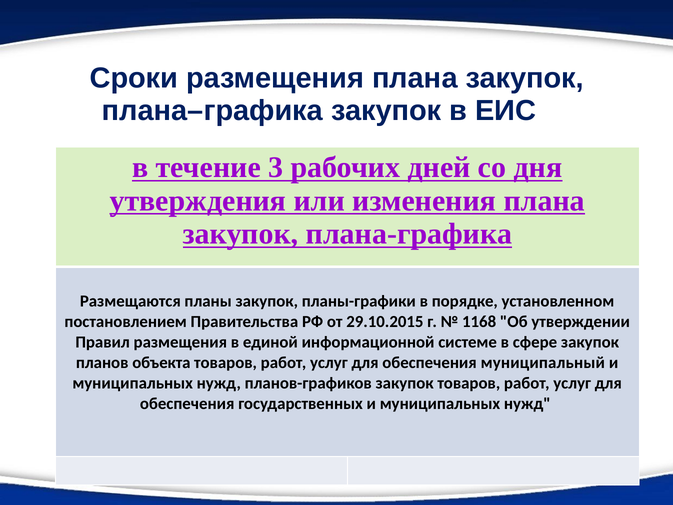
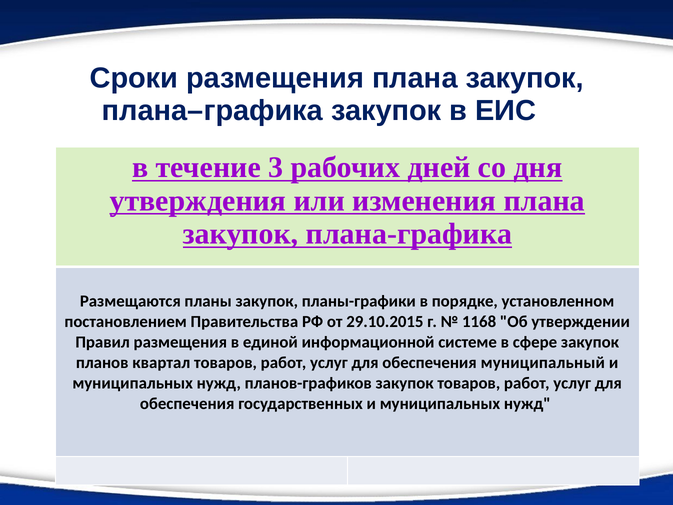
объекта: объекта -> квартал (161, 363)
